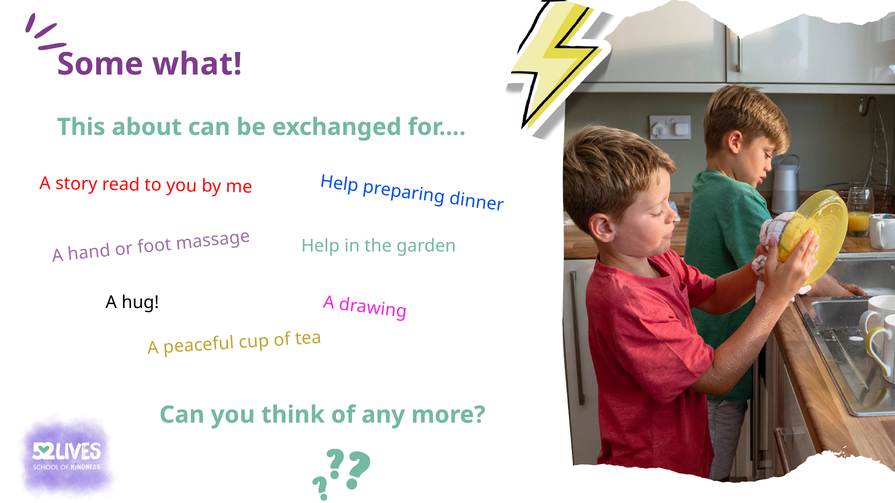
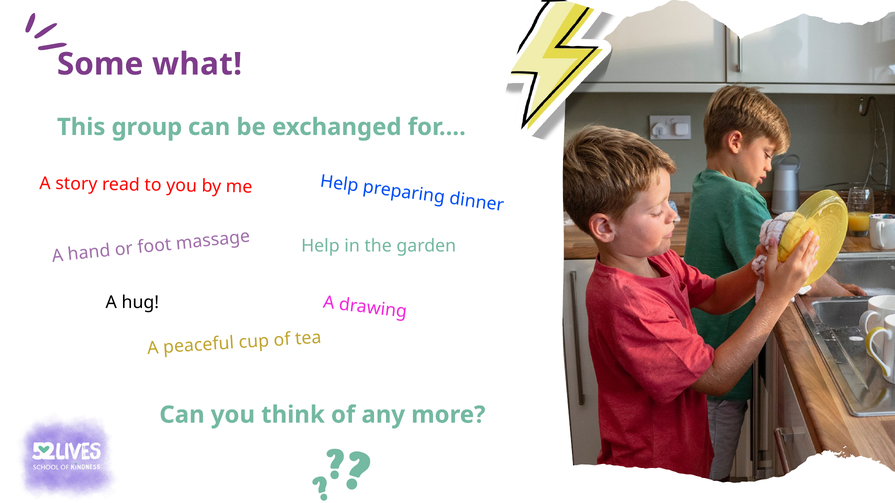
about: about -> group (147, 127)
